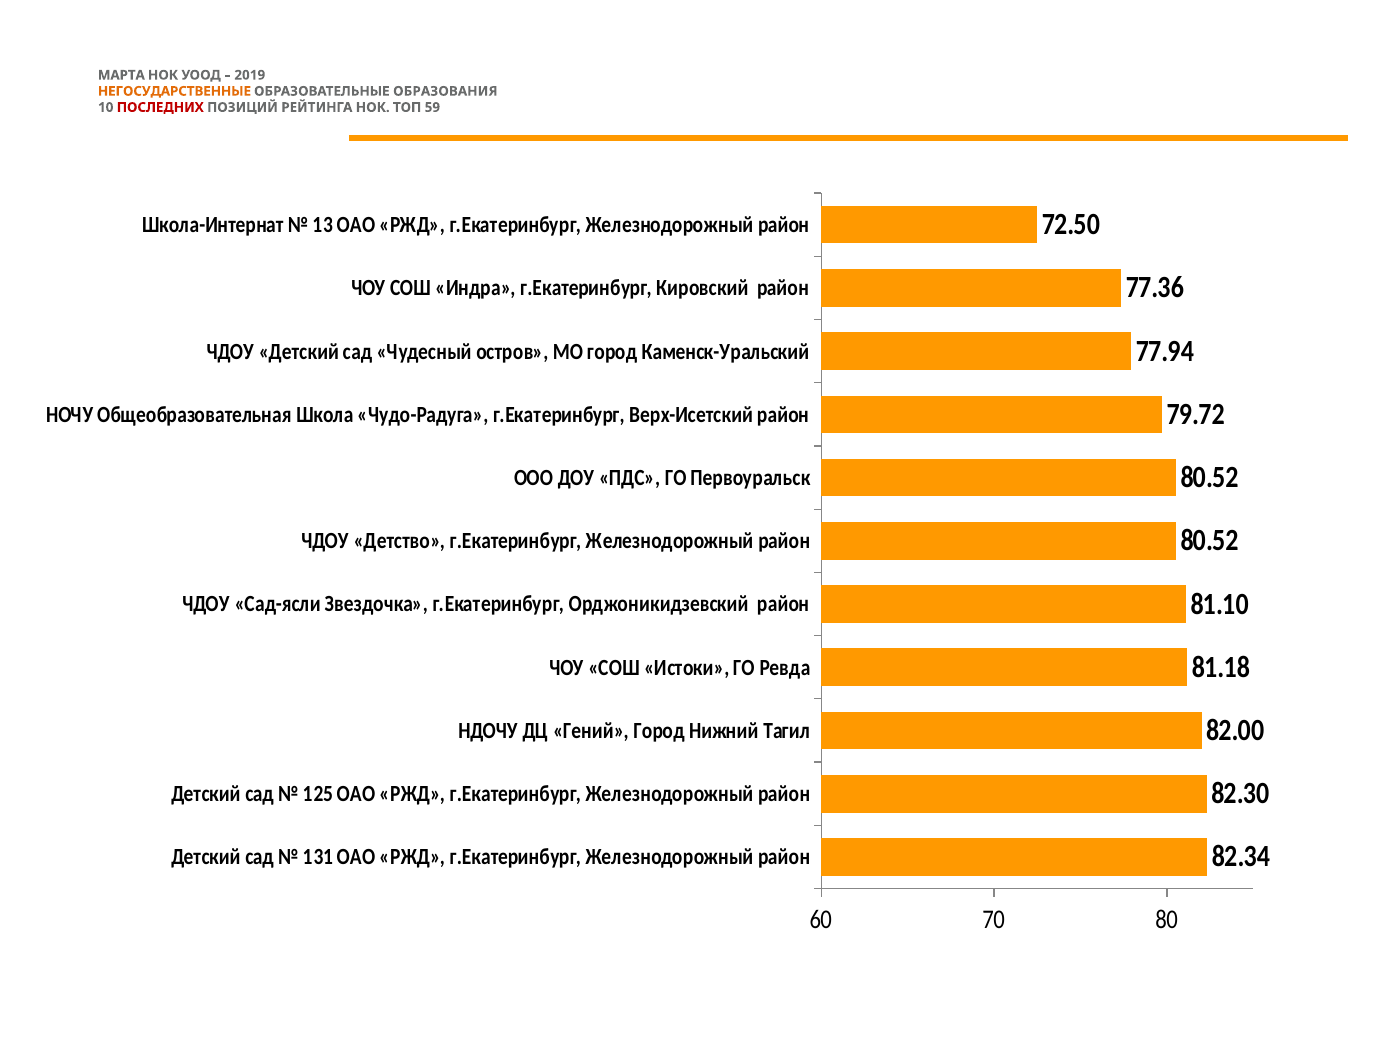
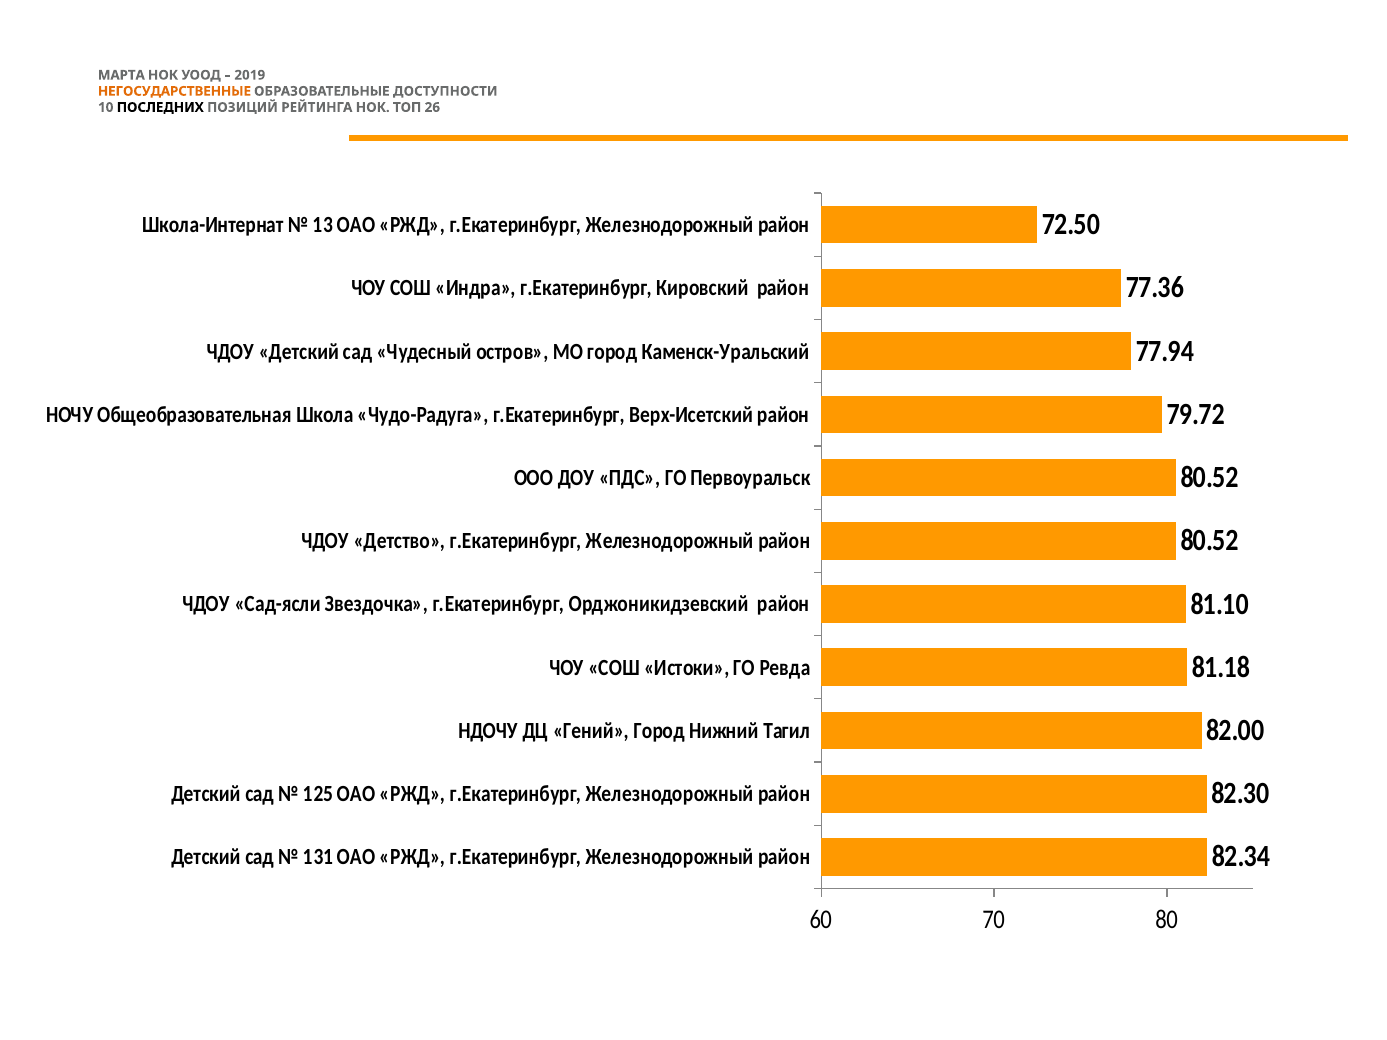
ОБРАЗОВАНИЯ: ОБРАЗОВАНИЯ -> ДОСТУПНОСТИ (445, 91)
ПОСЛЕДНИХ colour: red -> black (160, 107)
59: 59 -> 26 (432, 107)
